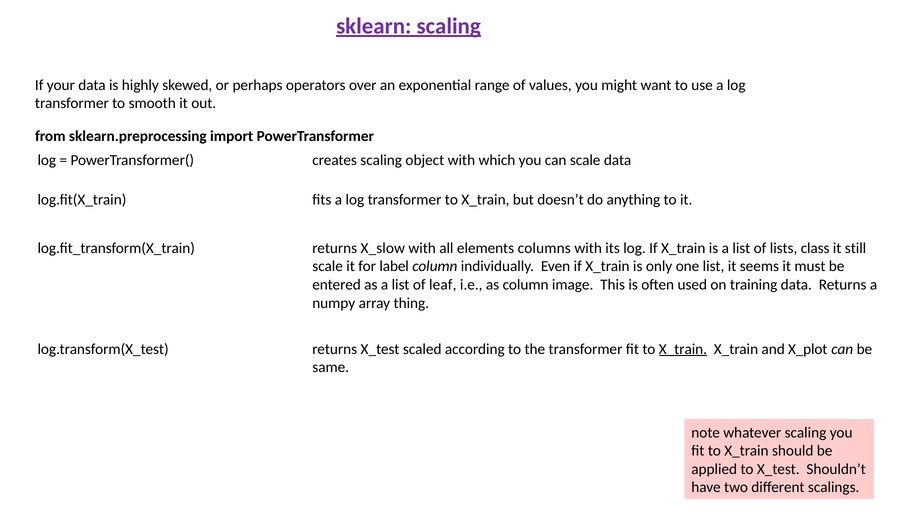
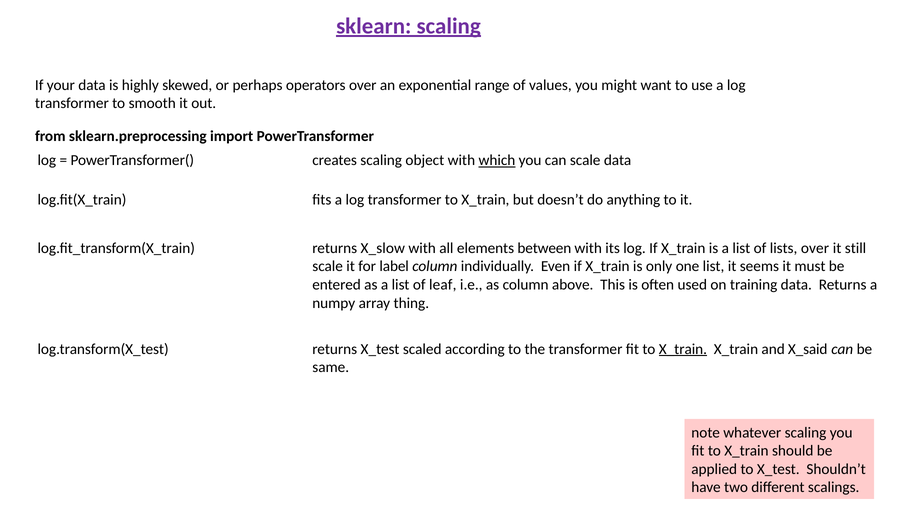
which underline: none -> present (497, 160)
columns: columns -> between (544, 248)
lists class: class -> over (815, 248)
image: image -> above (573, 285)
X_plot: X_plot -> X_said (808, 349)
